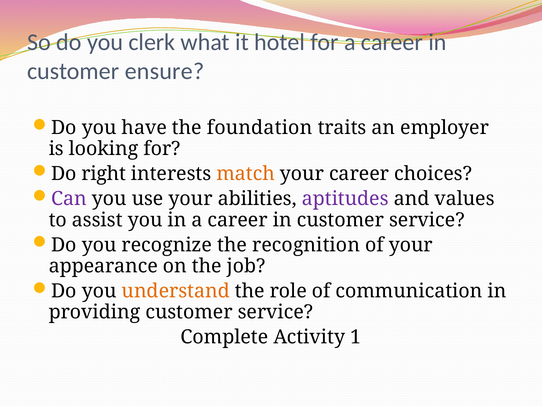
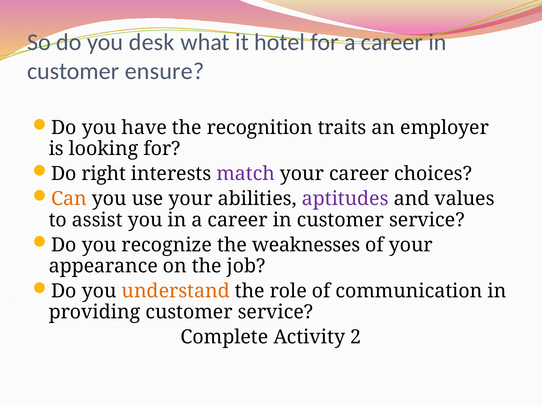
clerk: clerk -> desk (152, 42)
foundation: foundation -> recognition (260, 128)
match colour: orange -> purple (246, 174)
Can colour: purple -> orange (69, 199)
recognition: recognition -> weaknesses (306, 245)
1: 1 -> 2 (356, 337)
